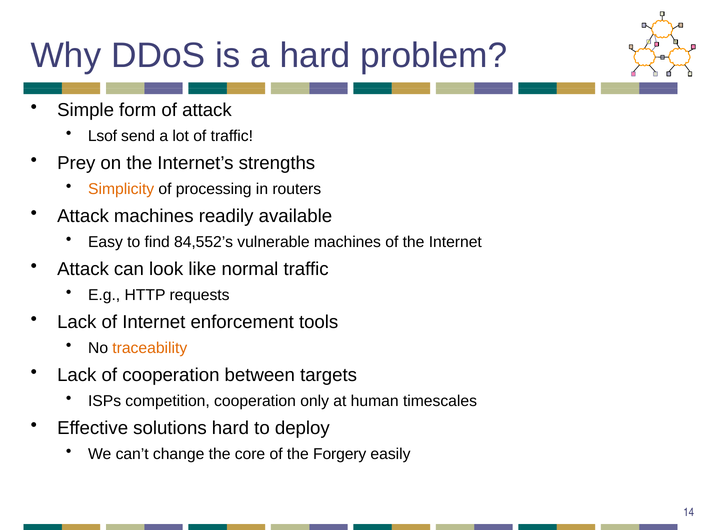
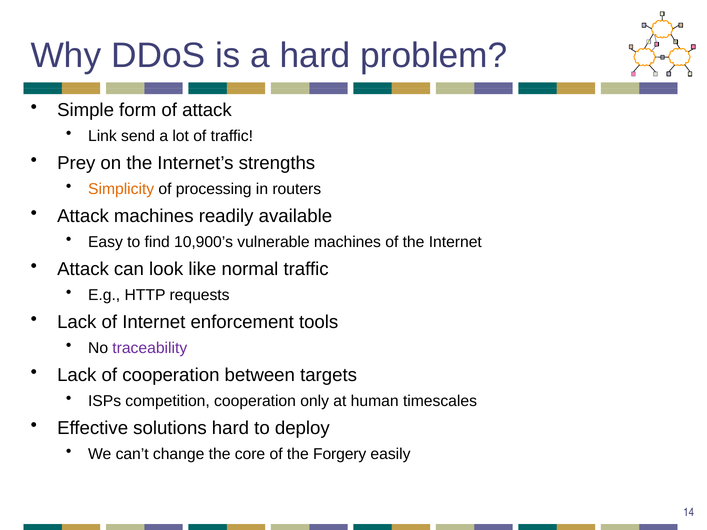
Lsof: Lsof -> Link (102, 136)
84,552’s: 84,552’s -> 10,900’s (204, 242)
traceability colour: orange -> purple (150, 348)
